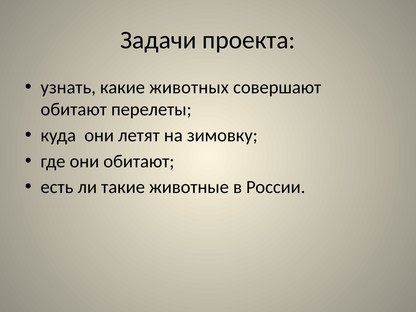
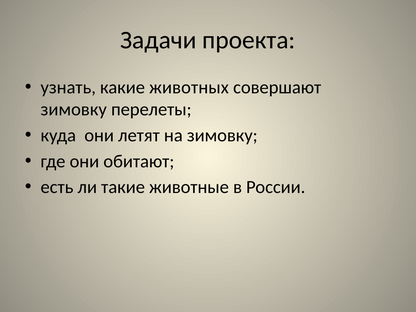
обитают: обитают -> зимовку (74, 109)
